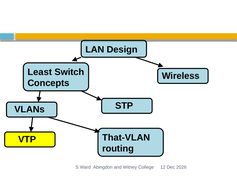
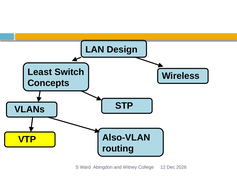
That-VLAN: That-VLAN -> Also-VLAN (126, 137)
